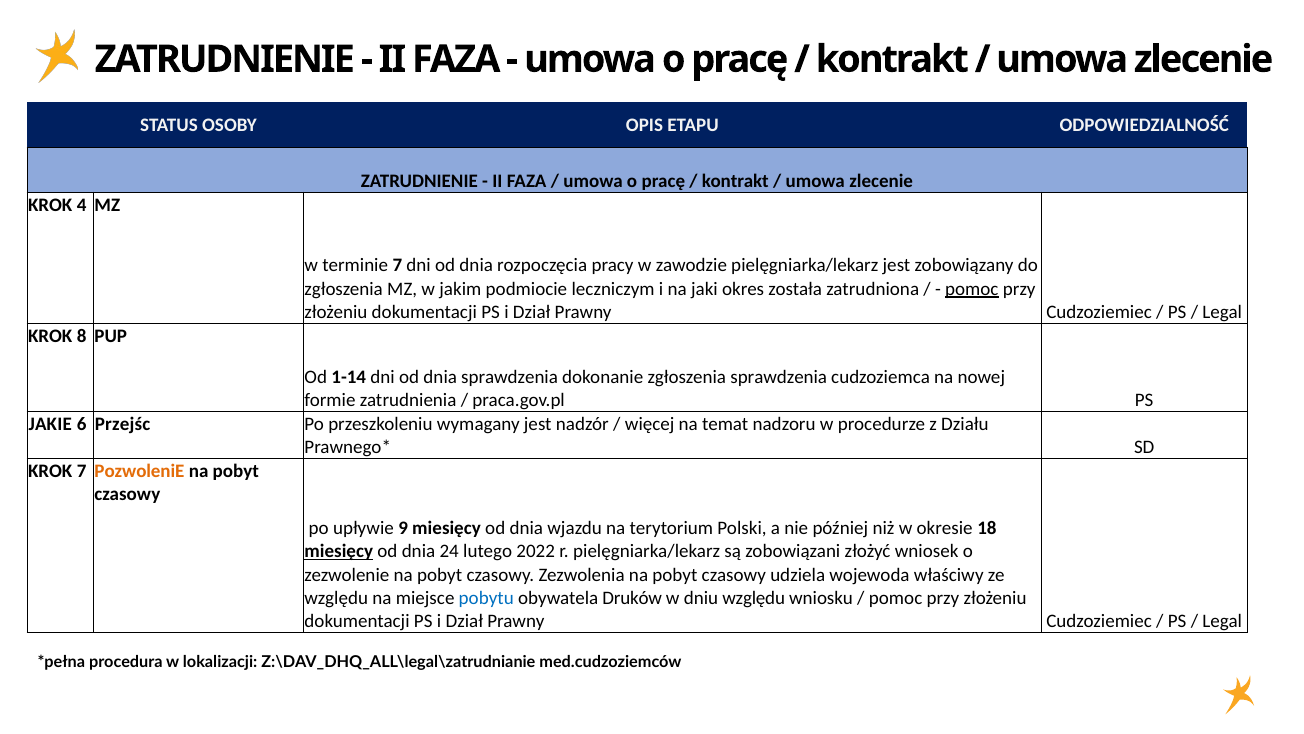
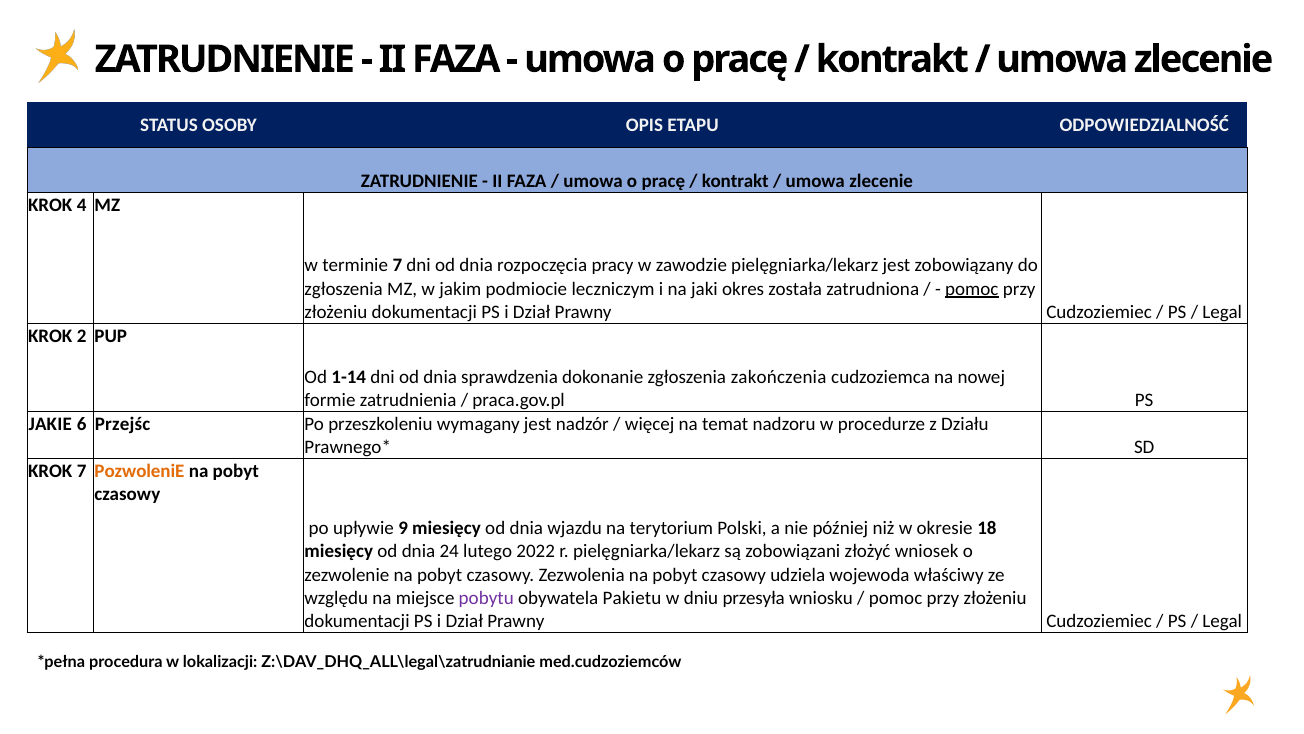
8: 8 -> 2 (82, 336)
zgłoszenia sprawdzenia: sprawdzenia -> zakończenia (779, 377)
miesięcy underline: present -> none (339, 551)
pobytu colour: blue -> purple (486, 598)
Druków: Druków -> Pakietu (632, 598)
dniu względu: względu -> przesyła (754, 598)
